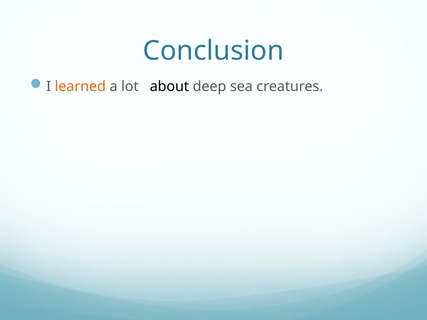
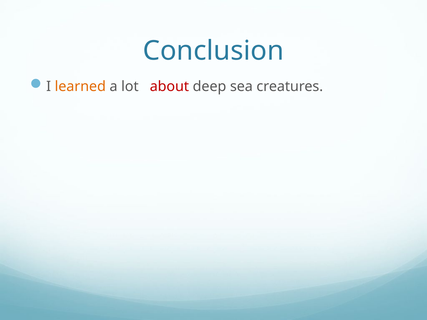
about colour: black -> red (169, 86)
